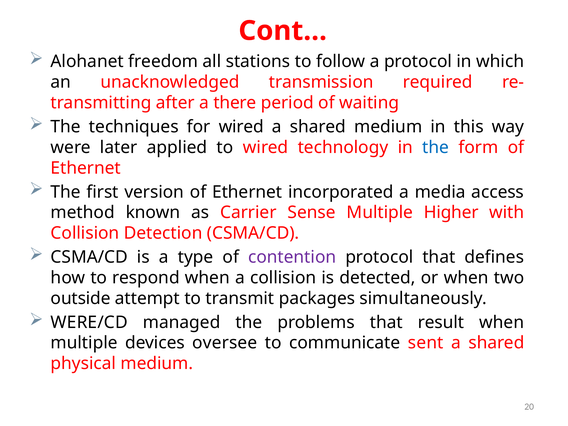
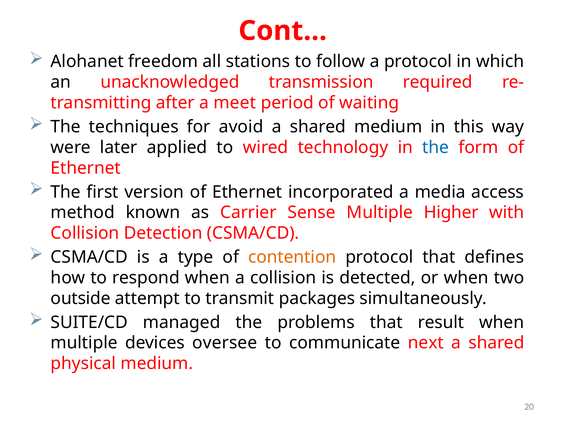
there: there -> meet (235, 103)
for wired: wired -> avoid (241, 127)
contention colour: purple -> orange (292, 257)
WERE/CD: WERE/CD -> SUITE/CD (89, 322)
sent: sent -> next (426, 343)
